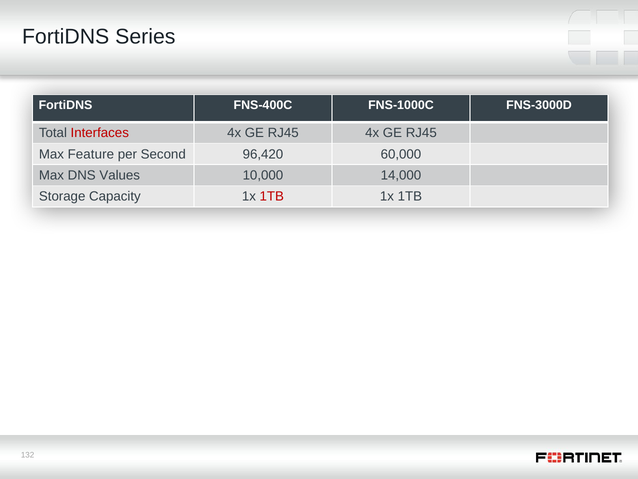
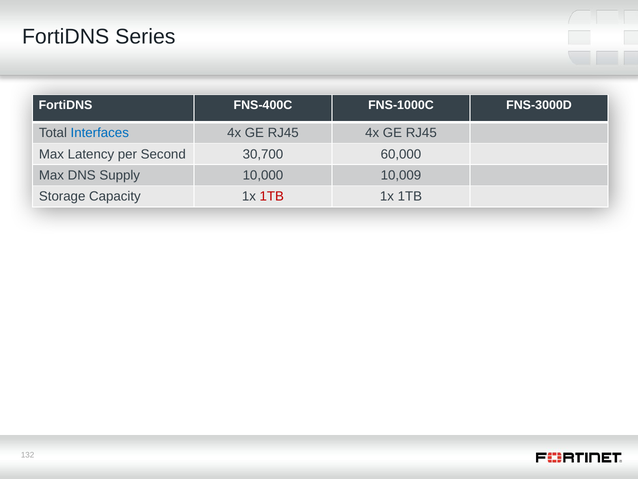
Interfaces colour: red -> blue (100, 133)
Feature: Feature -> Latency (91, 154)
96,420: 96,420 -> 30,700 (263, 154)
Values: Values -> Supply (120, 175)
14,000: 14,000 -> 10,009 (401, 175)
